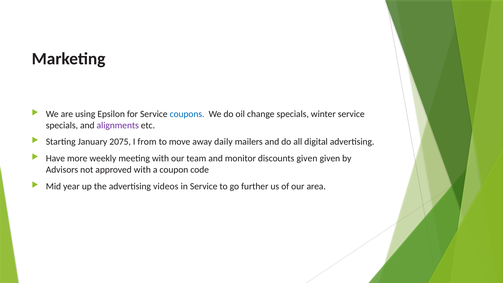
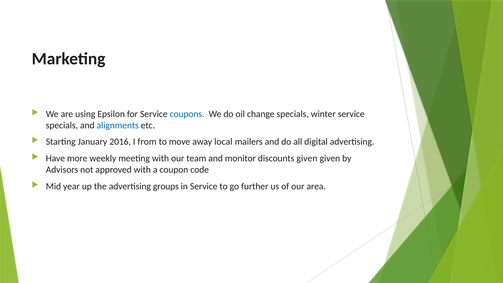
alignments colour: purple -> blue (118, 125)
2075: 2075 -> 2016 (120, 142)
daily: daily -> local (223, 142)
videos: videos -> groups (166, 186)
